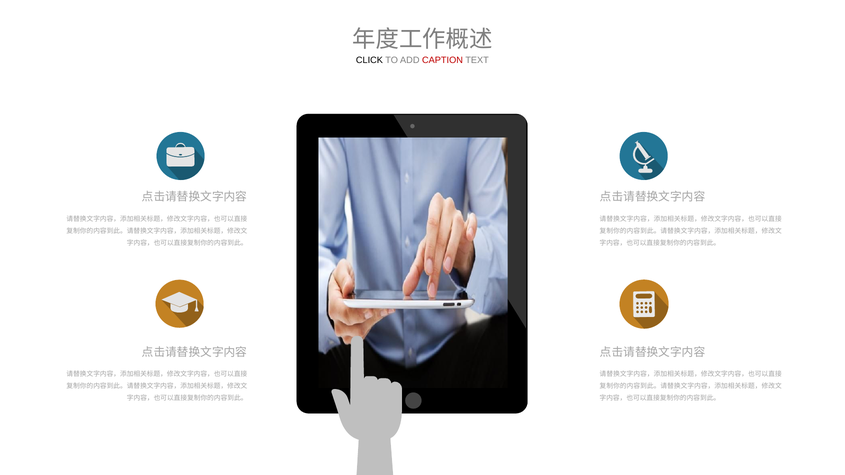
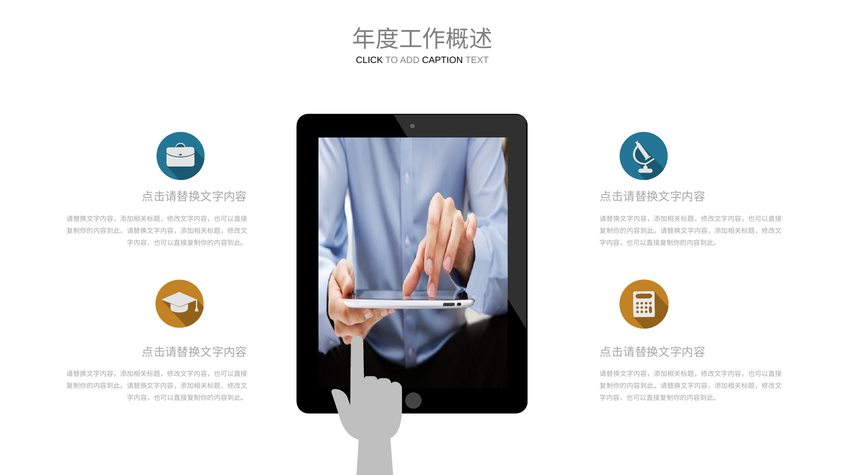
CAPTION colour: red -> black (442, 60)
